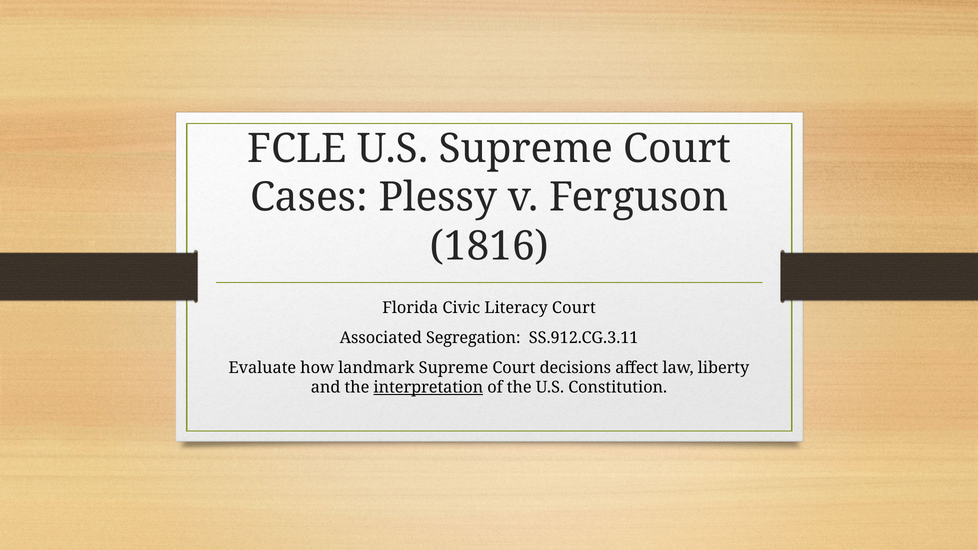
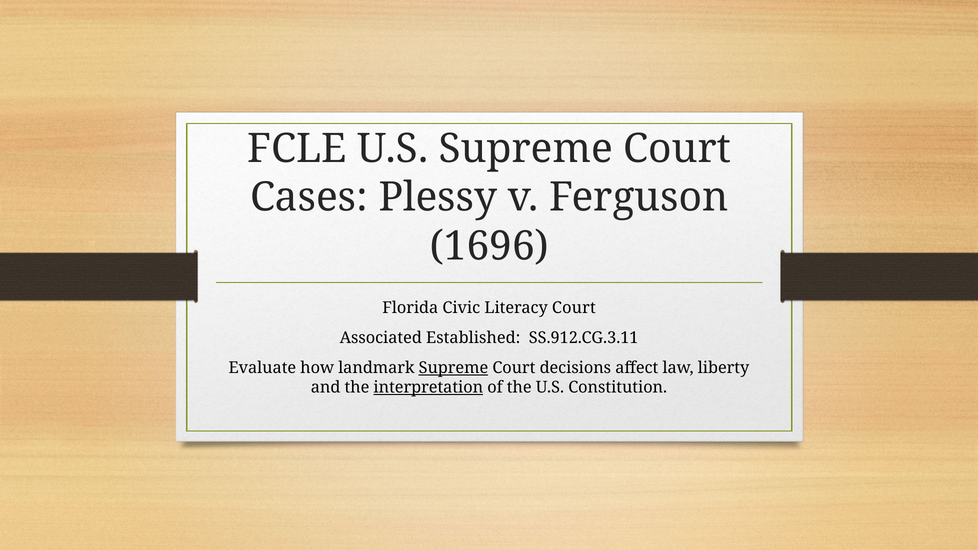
1816: 1816 -> 1696 (489, 246)
Segregation: Segregation -> Established (473, 338)
Supreme underline: none -> present (453, 368)
